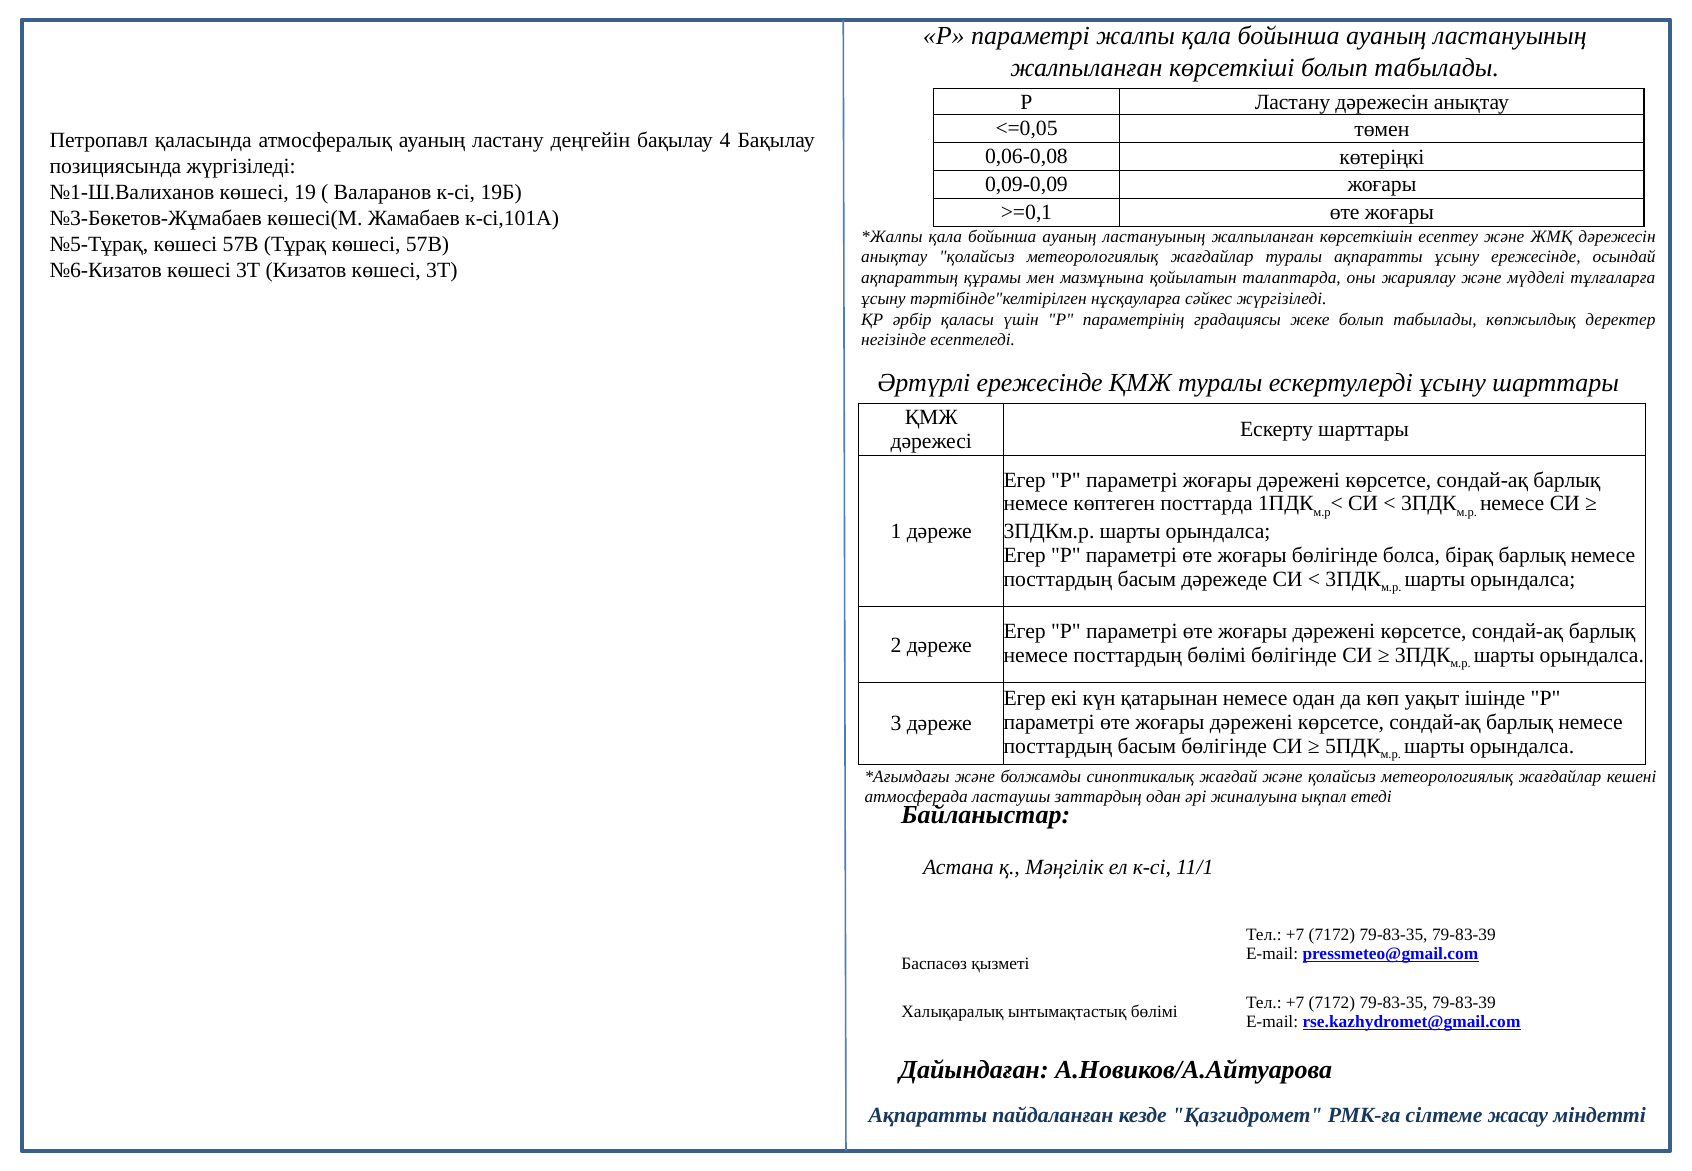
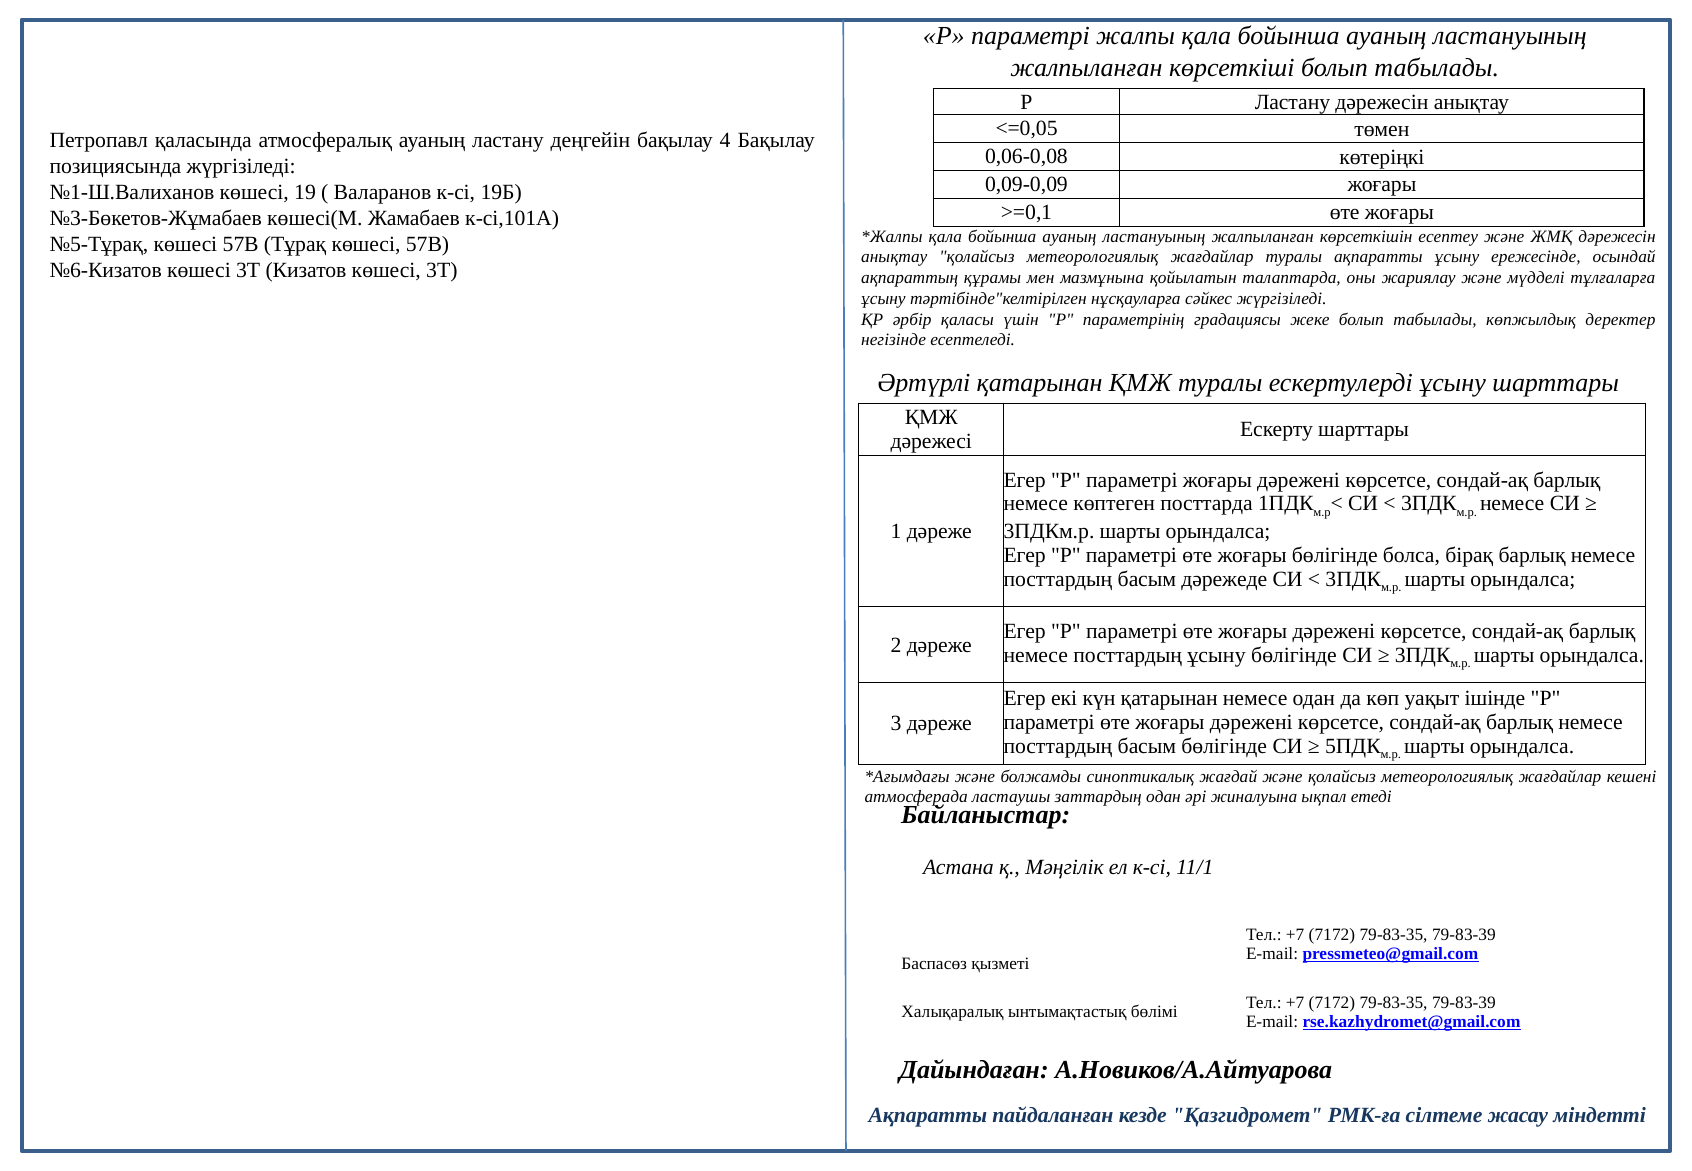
Әртүрлі ережесінде: ережесінде -> қатарынан (1040, 383)
посттардың бөлімі: бөлімі -> ұсыну (1217, 655)
